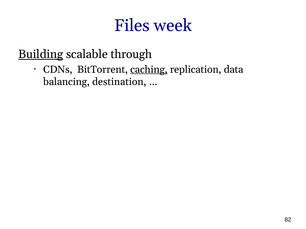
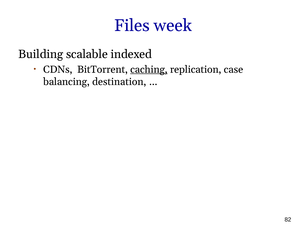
Building underline: present -> none (41, 54)
through: through -> indexed (131, 54)
data: data -> case (233, 70)
